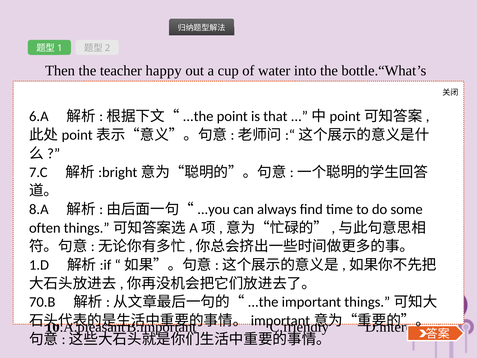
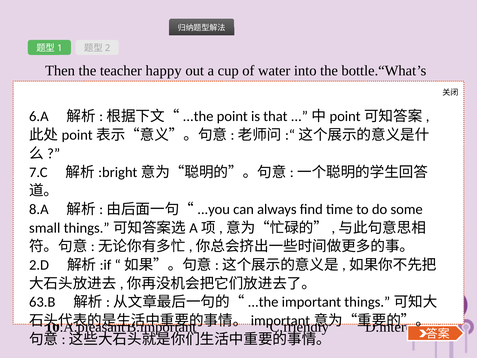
often: often -> small (45, 228)
1.D: 1.D -> 2.D (39, 265)
70.B: 70.B -> 63.B (42, 302)
